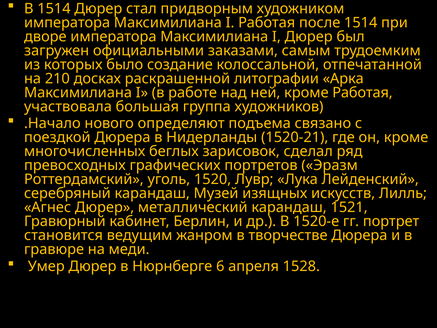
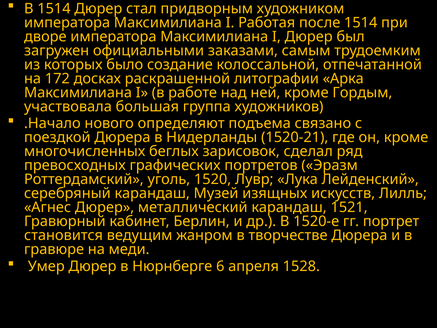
210: 210 -> 172 (57, 78)
кроме Работая: Работая -> Гордым (362, 92)
